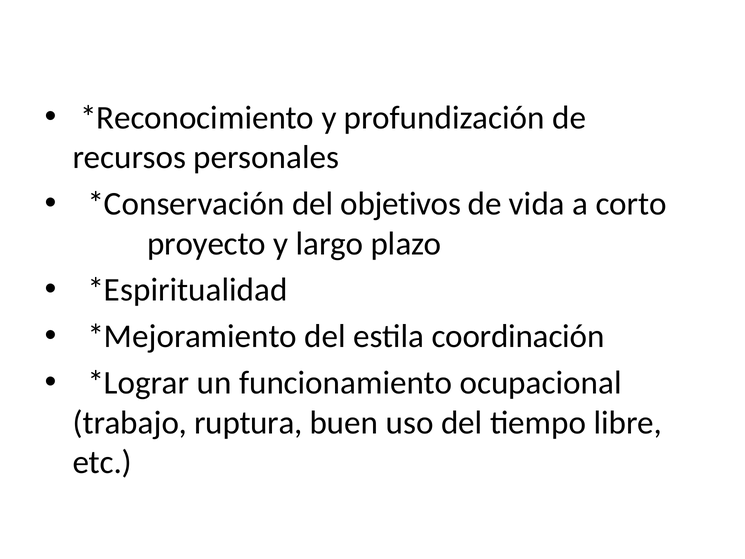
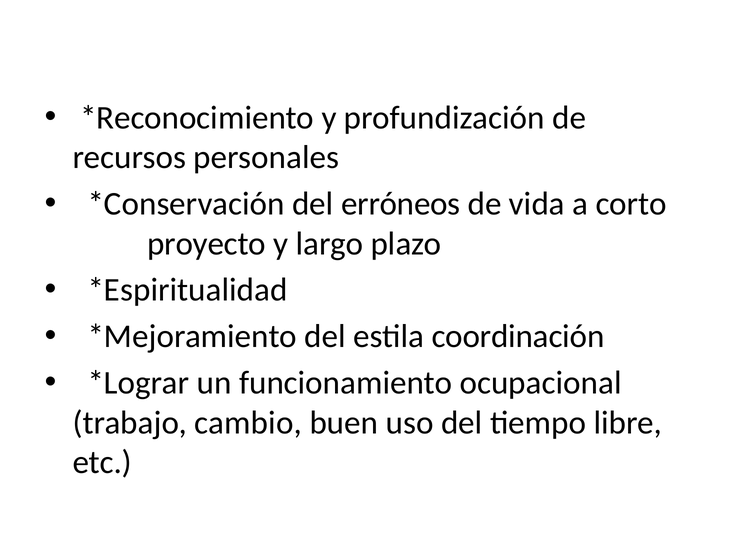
objetivos: objetivos -> erróneos (401, 204)
ruptura: ruptura -> cambio (248, 422)
